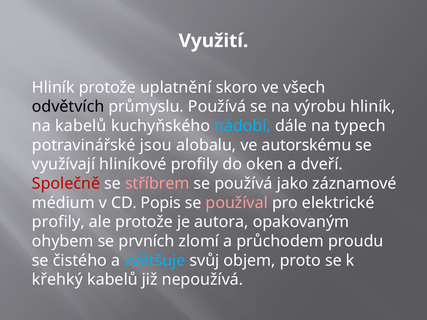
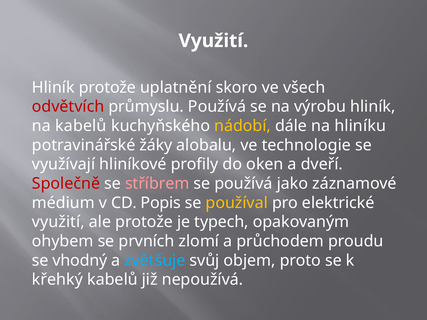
odvětvích colour: black -> red (68, 107)
nádobí colour: light blue -> yellow (243, 126)
typech: typech -> hliníku (360, 126)
jsou: jsou -> žáky (156, 145)
autorskému: autorskému -> technologie (306, 145)
používal colour: pink -> yellow (237, 203)
profily: profily -> využití (58, 222)
autora: autora -> typech (221, 222)
čistého: čistého -> vhodný (80, 261)
